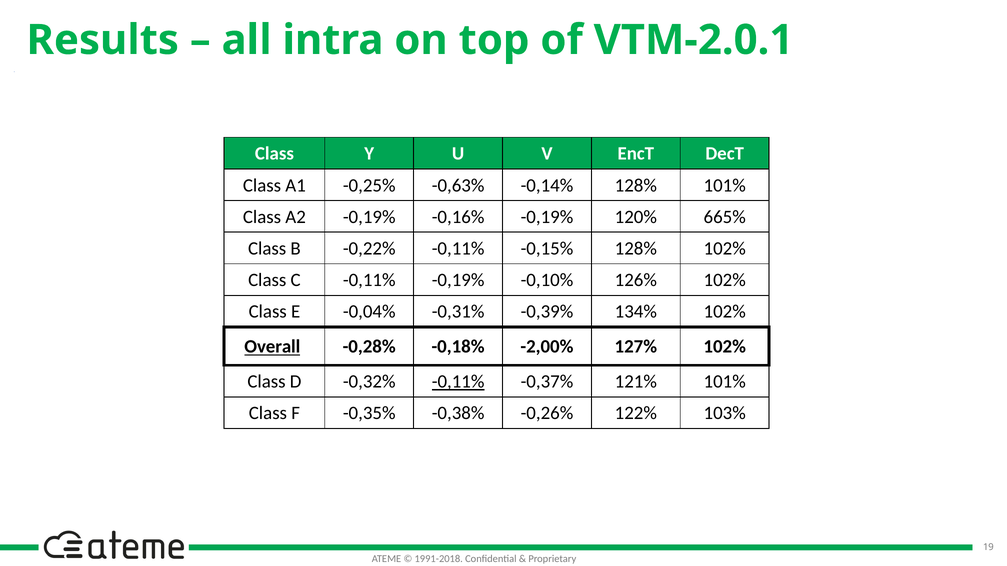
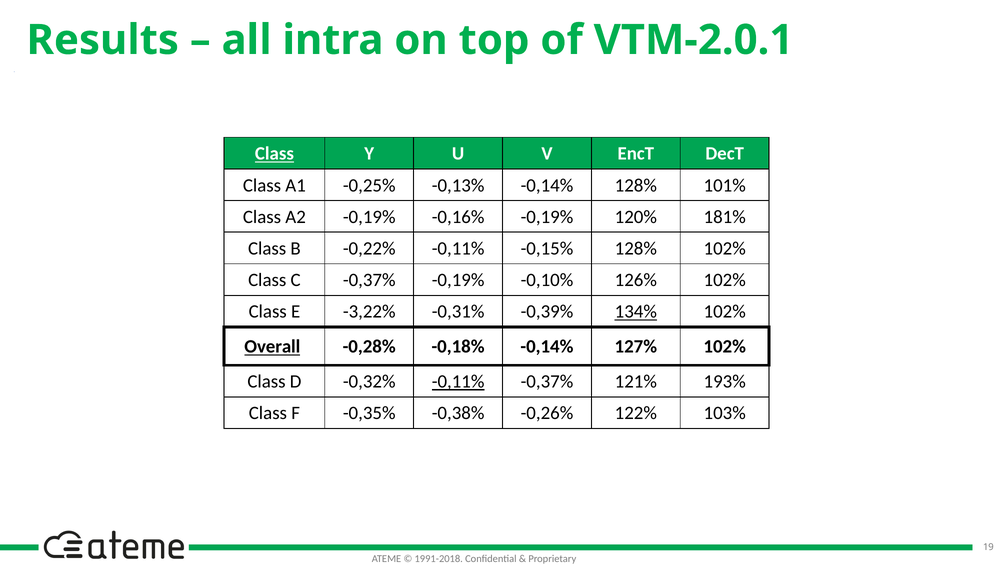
Class underline: none -> present (274, 154)
-0,63%: -0,63% -> -0,13% (458, 185)
665%: 665% -> 181% (725, 217)
C -0,11%: -0,11% -> -0,37% (369, 280)
-0,04%: -0,04% -> -3,22% (369, 312)
134% underline: none -> present (636, 312)
-0,18% -2,00%: -2,00% -> -0,14% (547, 347)
121% 101%: 101% -> 193% (725, 382)
